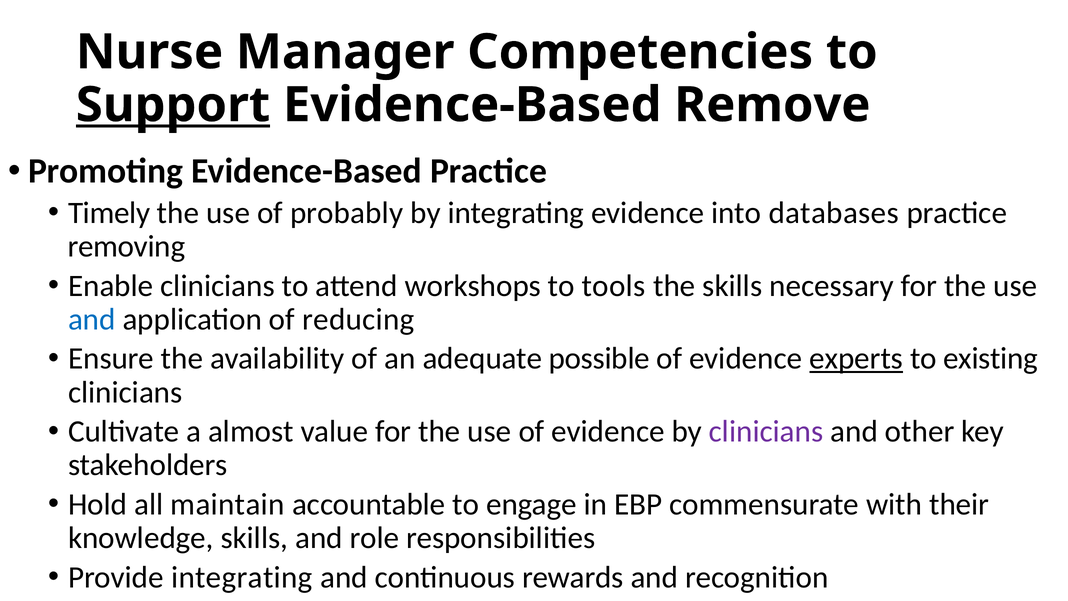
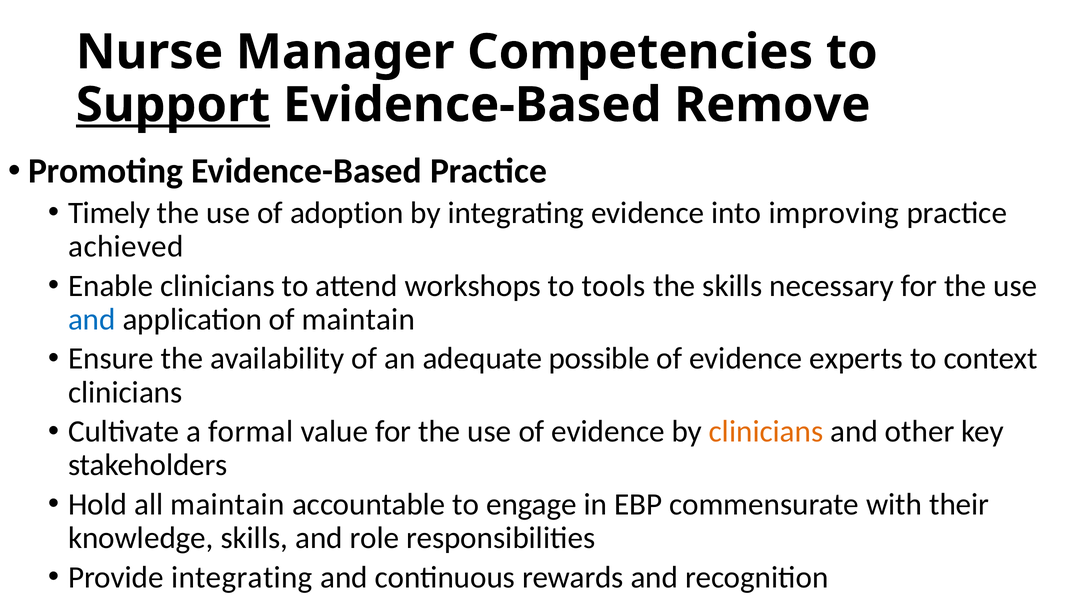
probably: probably -> adoption (347, 213)
databases: databases -> improving (834, 213)
removing: removing -> achieved (126, 246)
of reducing: reducing -> maintain (358, 319)
experts underline: present -> none (856, 358)
existing: existing -> context (991, 358)
almost: almost -> formal (251, 431)
clinicians colour: purple -> orange (766, 431)
